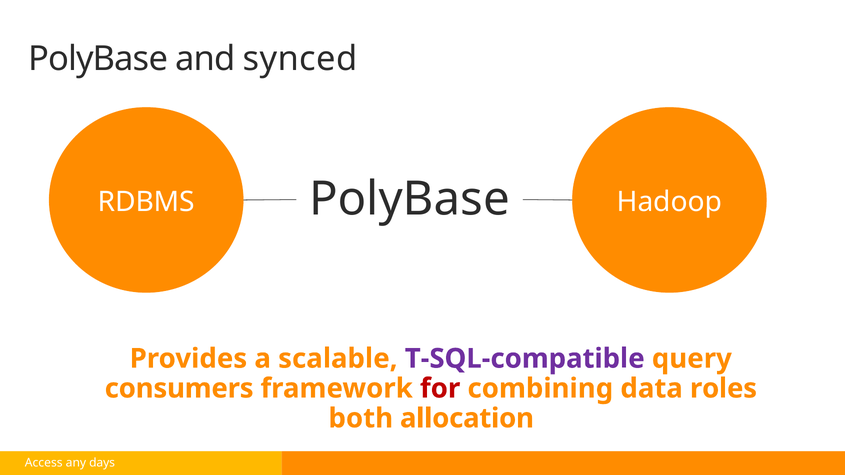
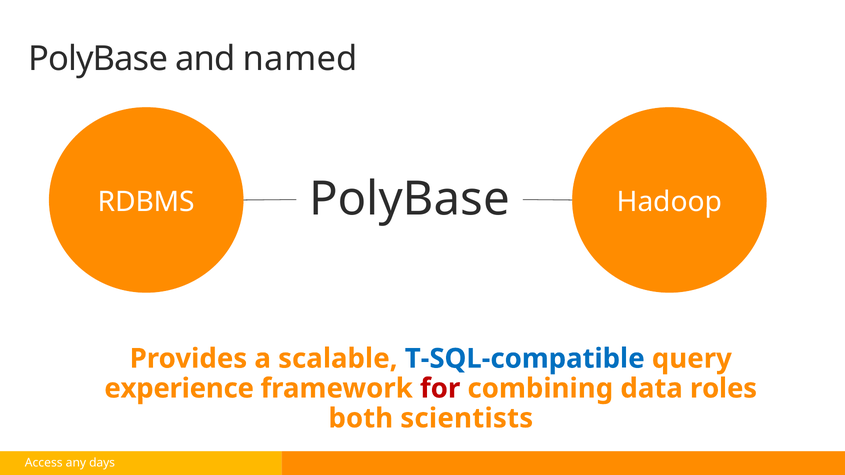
synced: synced -> named (300, 59)
T-SQL-compatible colour: purple -> blue (525, 359)
consumers: consumers -> experience (179, 389)
allocation: allocation -> scientists (467, 418)
